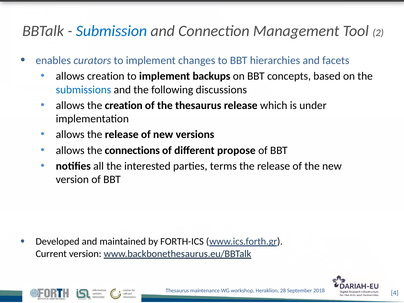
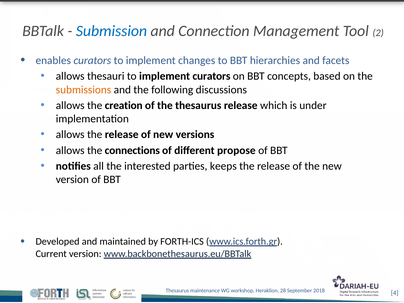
allows creation: creation -> thesauri (106, 76)
implement backups: backups -> curators (211, 76)
submissions colour: blue -> orange (83, 90)
terms: terms -> keeps (223, 166)
